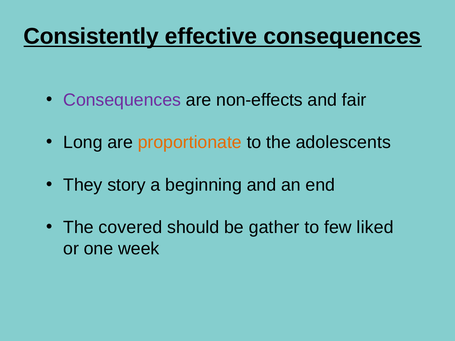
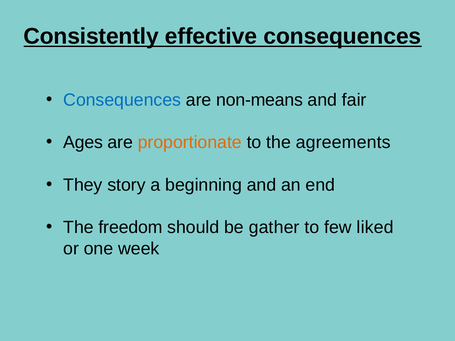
Consequences colour: purple -> blue (122, 100)
non-effects: non-effects -> non-means (260, 100)
Long: Long -> Ages (83, 143)
adolescents: adolescents -> agreements (343, 143)
covered: covered -> freedom (131, 227)
